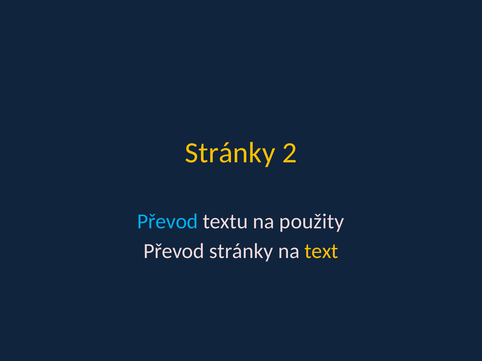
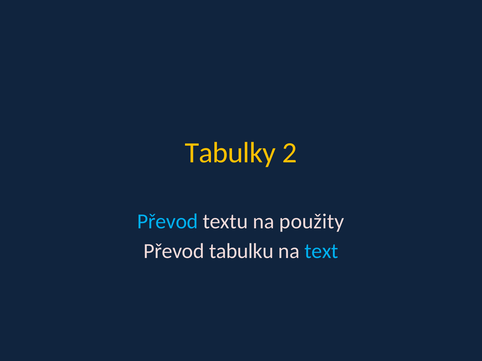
Stránky: Stránky -> Tabulky (230, 153)
Převod stránky: stránky -> tabulku (241, 252)
text colour: yellow -> light blue (321, 252)
